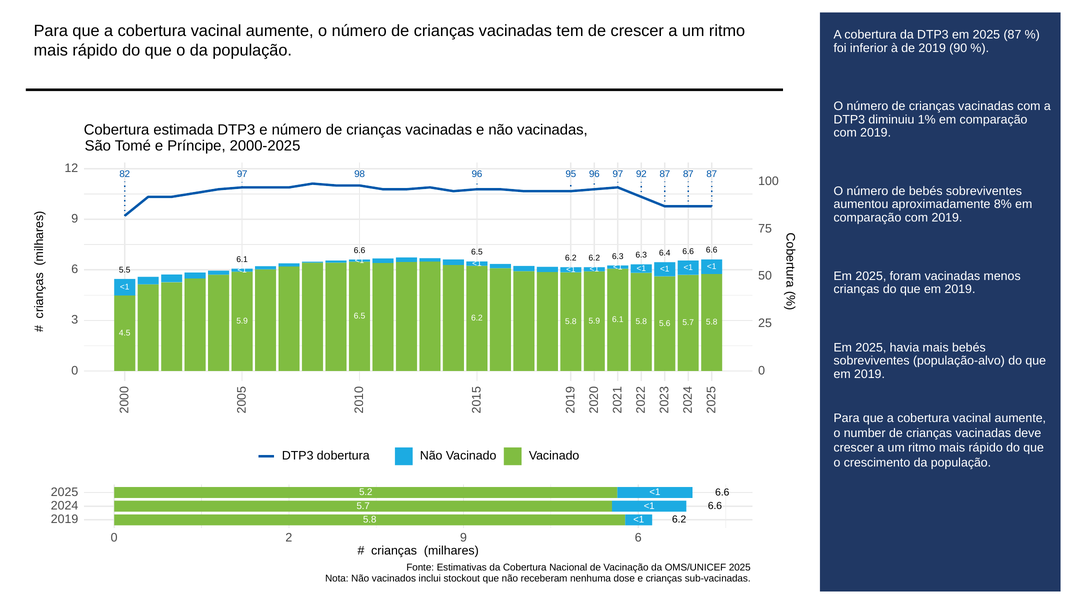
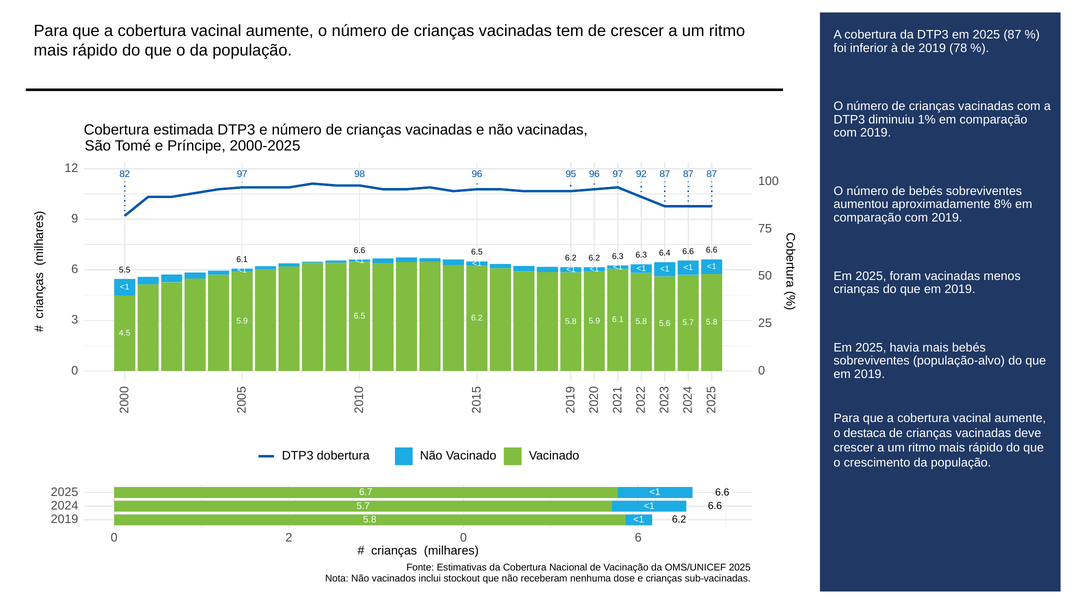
90: 90 -> 78 (958, 48)
number: number -> destaca (865, 433)
5.2: 5.2 -> 6.7 (366, 492)
9: 9 -> 0 (464, 538)
